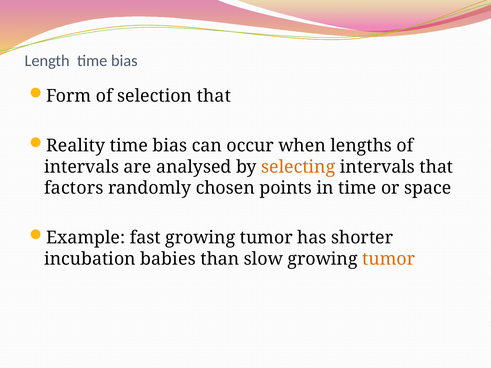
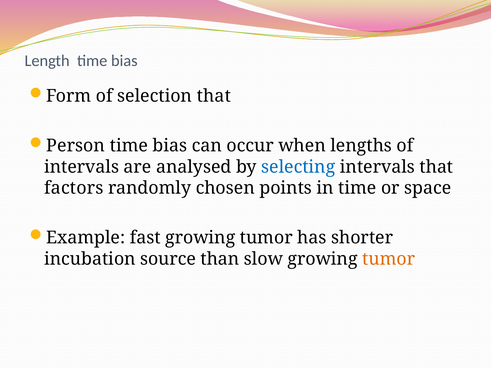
Reality: Reality -> Person (76, 146)
selecting colour: orange -> blue (298, 167)
babies: babies -> source (168, 259)
